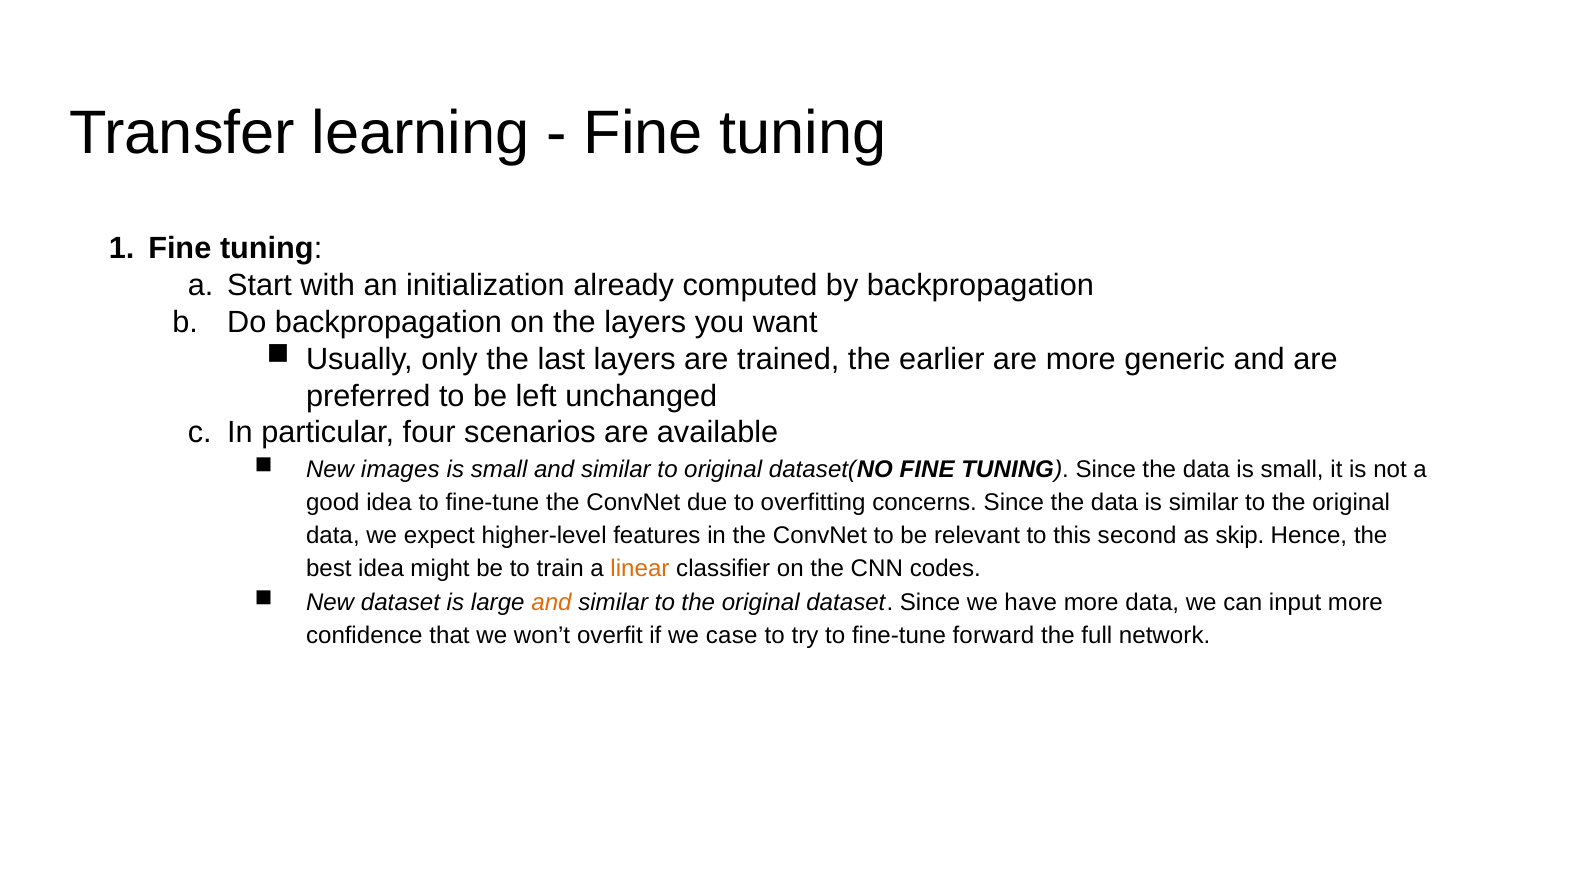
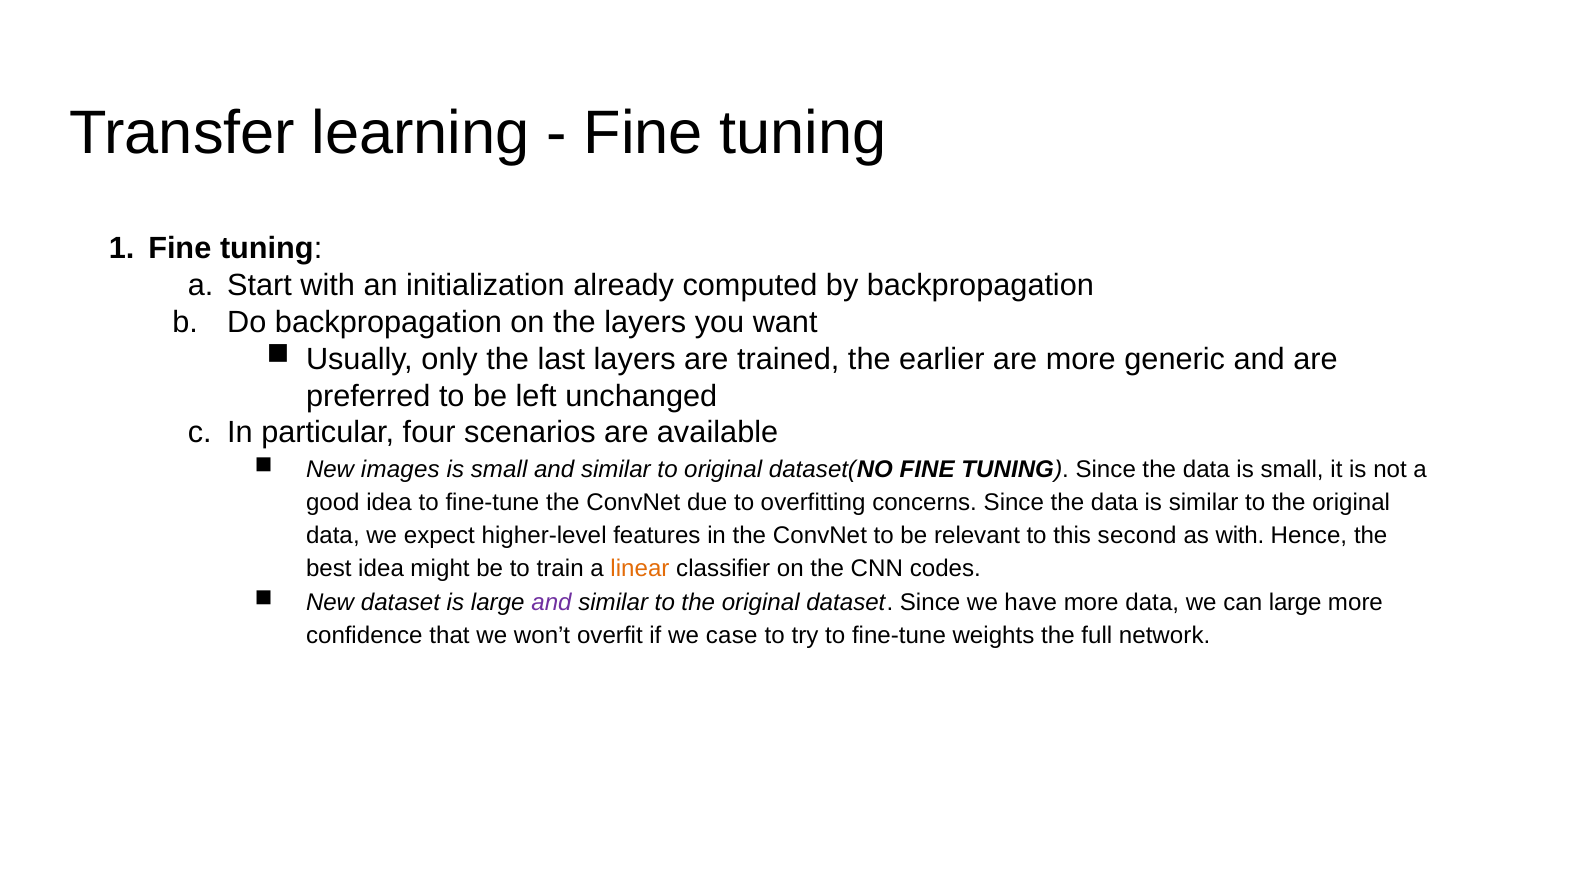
as skip: skip -> with (1240, 536)
and colour: orange -> purple (551, 602)
can input: input -> large (1295, 602)
forward: forward -> weights (993, 636)
